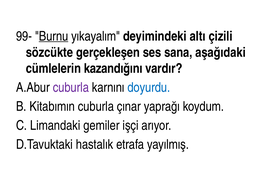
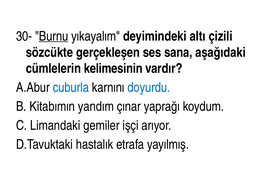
99-: 99- -> 30- (24, 36)
kazandığını: kazandığını -> kelimesinin (113, 69)
cuburla colour: purple -> blue (71, 88)
Kitabımın cuburla: cuburla -> yandım (96, 107)
